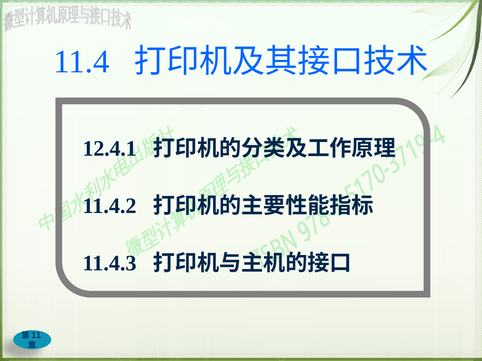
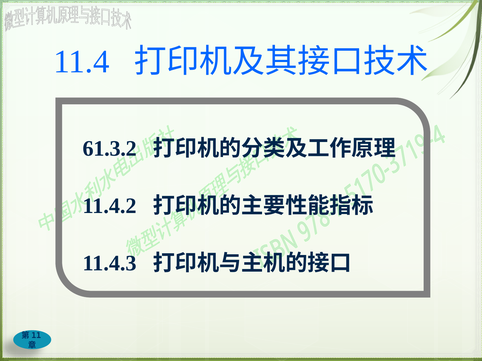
12.4.1: 12.4.1 -> 61.3.2 (110, 149)
